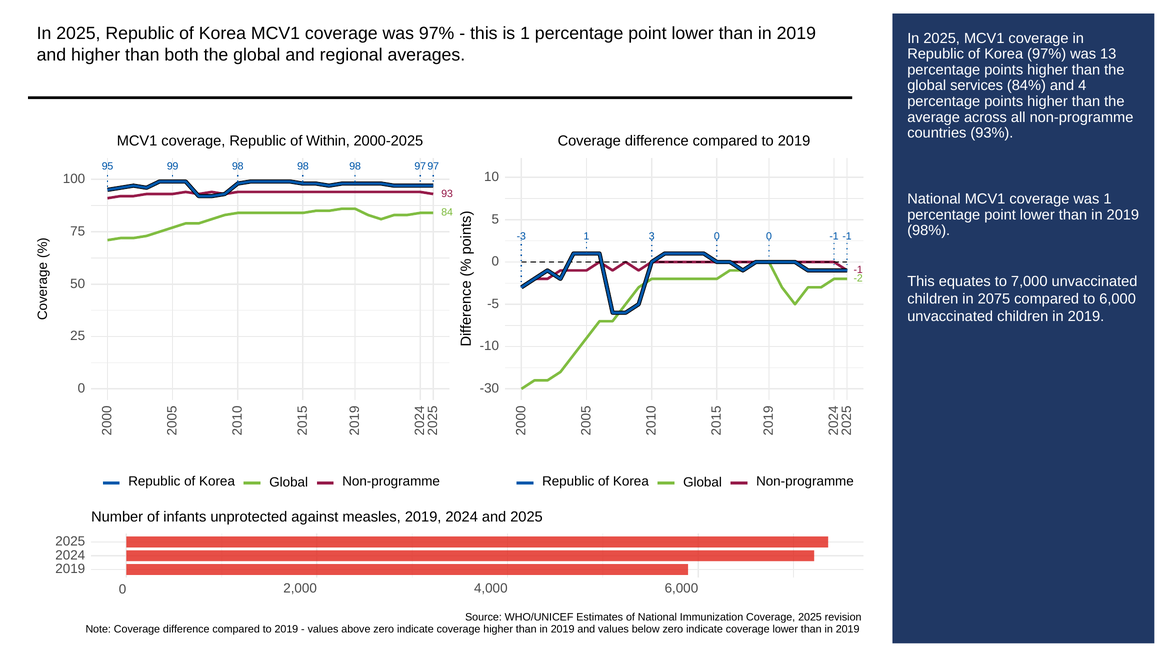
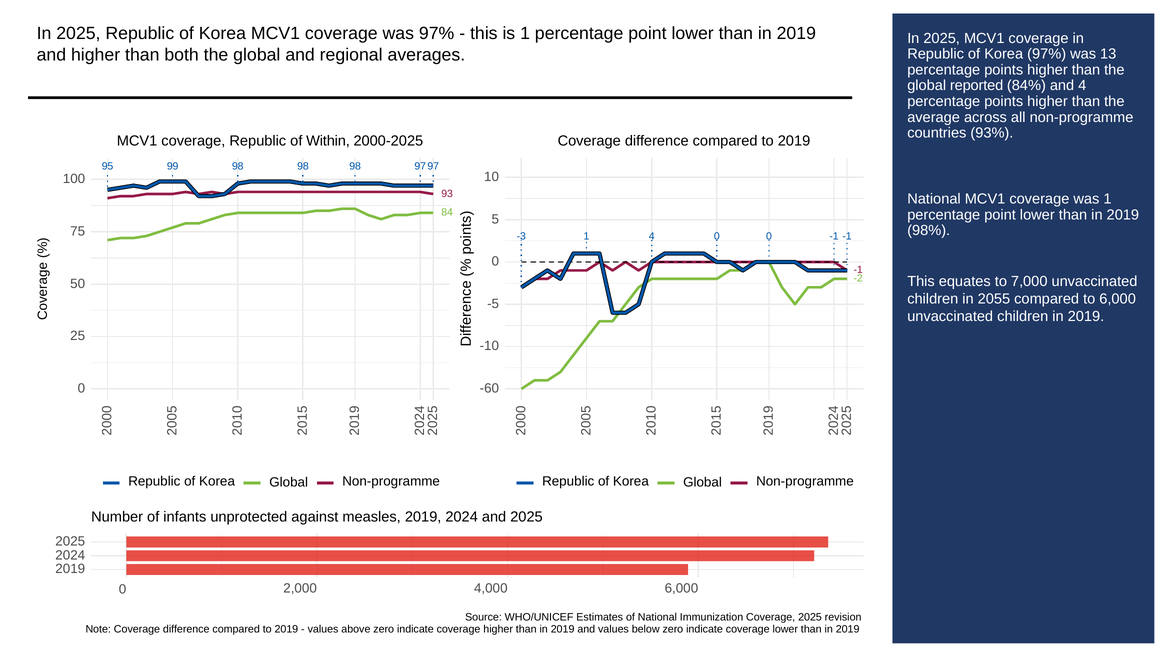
services: services -> reported (977, 86)
1 3: 3 -> 4 (652, 236)
2075: 2075 -> 2055 (994, 299)
-30: -30 -> -60 (489, 389)
